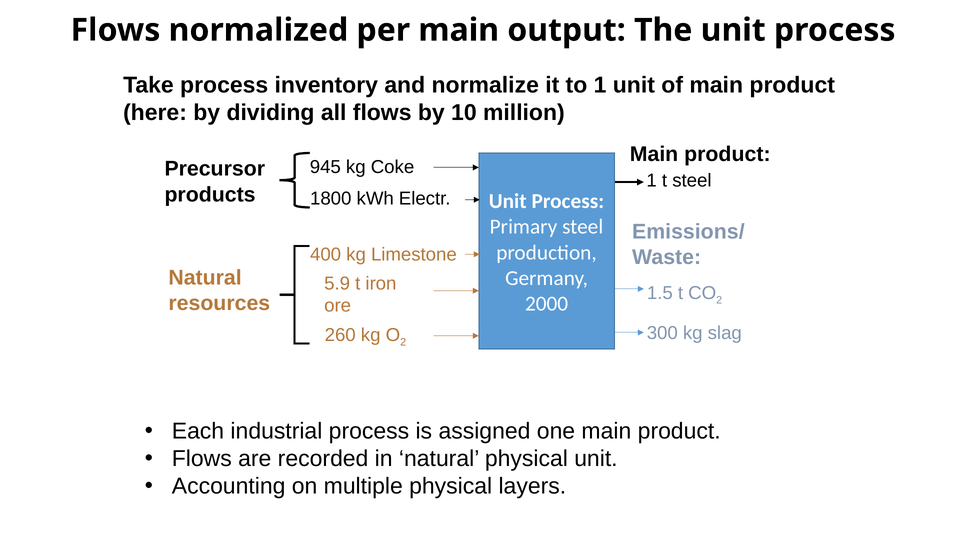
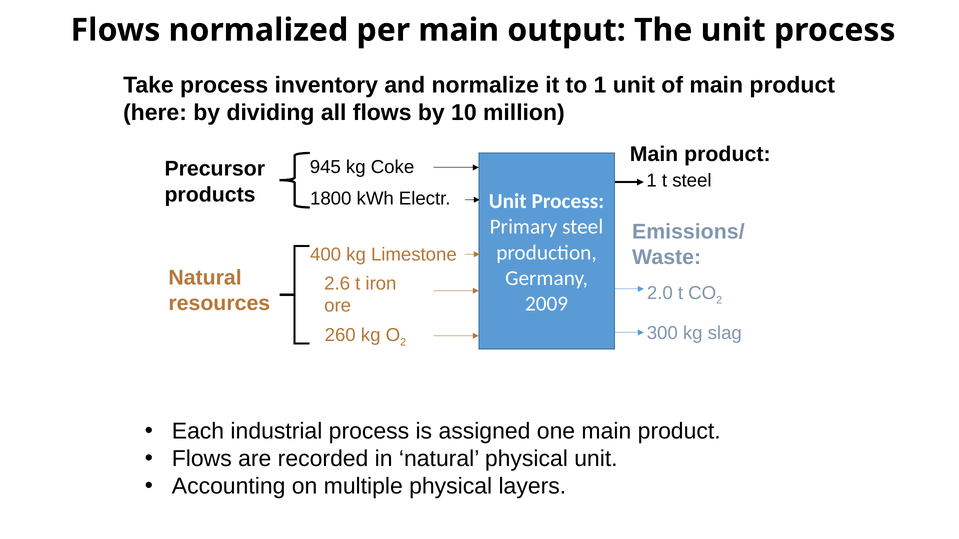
5.9: 5.9 -> 2.6 (337, 284)
1.5: 1.5 -> 2.0 (660, 293)
2000: 2000 -> 2009 (547, 304)
